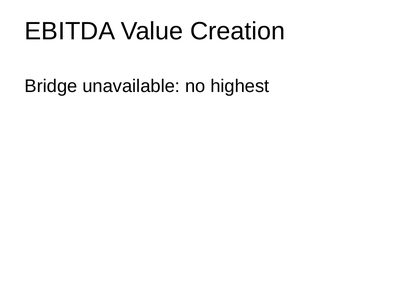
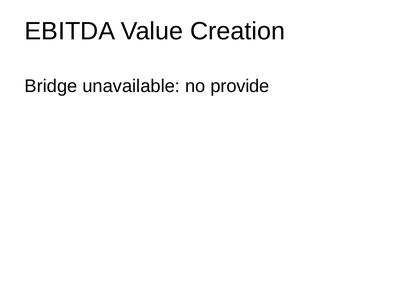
highest: highest -> provide (240, 86)
